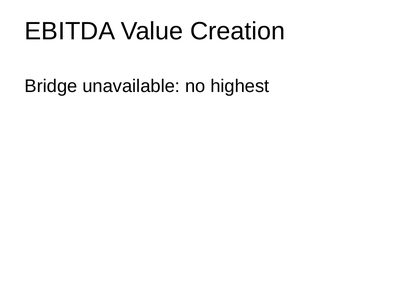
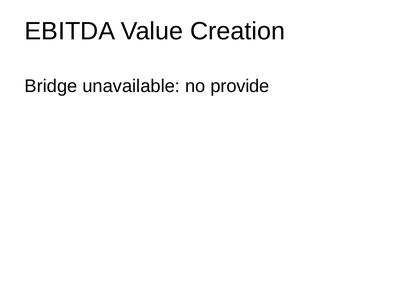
highest: highest -> provide (240, 86)
